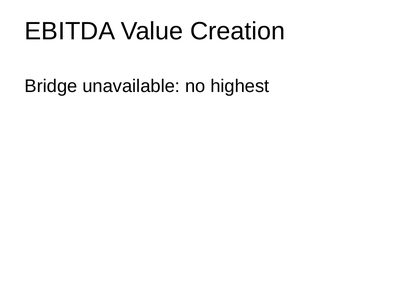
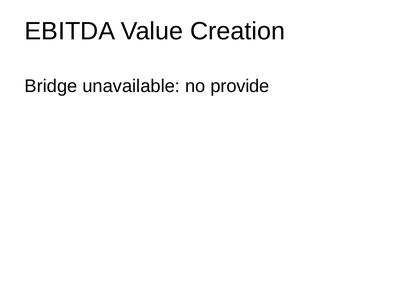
highest: highest -> provide (240, 86)
